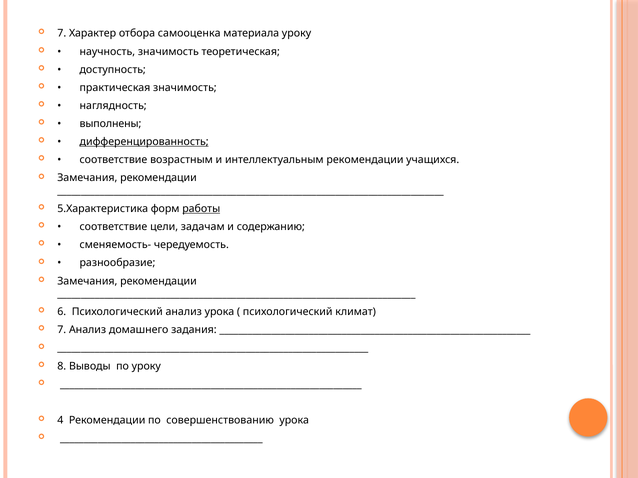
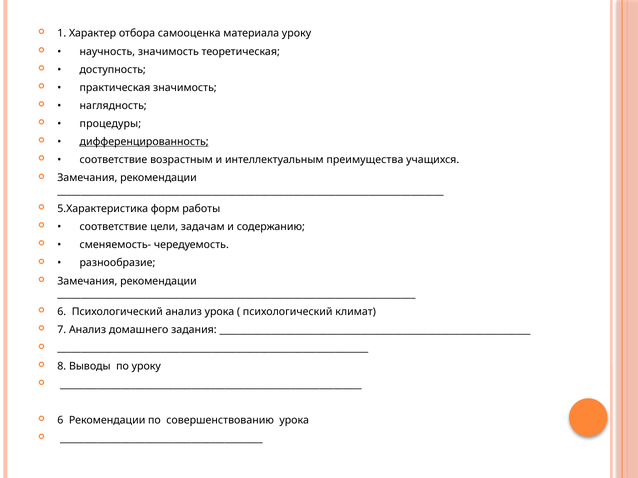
7: 7 -> 1 (62, 33)
выполнены: выполнены -> процедуры (110, 124)
интеллектуальным рекомендации: рекомендации -> преимущества (365, 160)
работы underline: present -> none (201, 209)
4: 4 -> 6 (60, 421)
